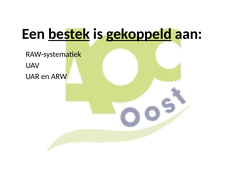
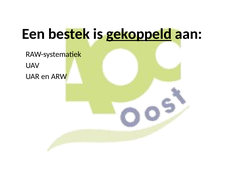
bestek underline: present -> none (69, 34)
